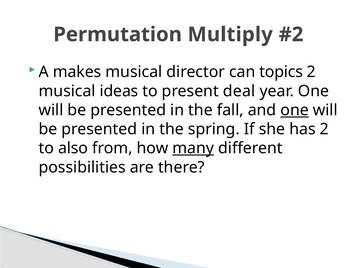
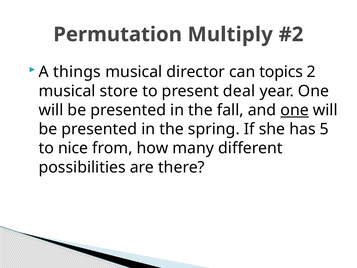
makes: makes -> things (77, 72)
ideas: ideas -> store (119, 91)
has 2: 2 -> 5 (324, 129)
also: also -> nice (73, 148)
many underline: present -> none (193, 148)
